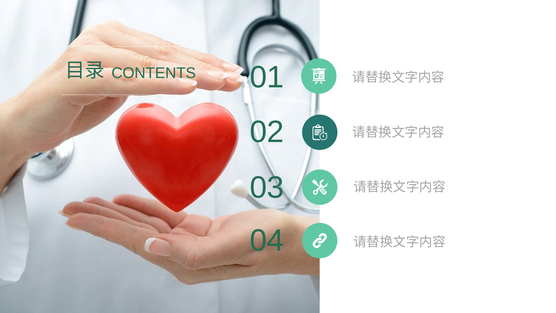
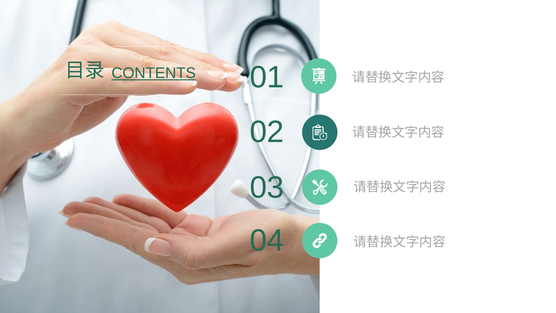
CONTENTS underline: none -> present (154, 73)
